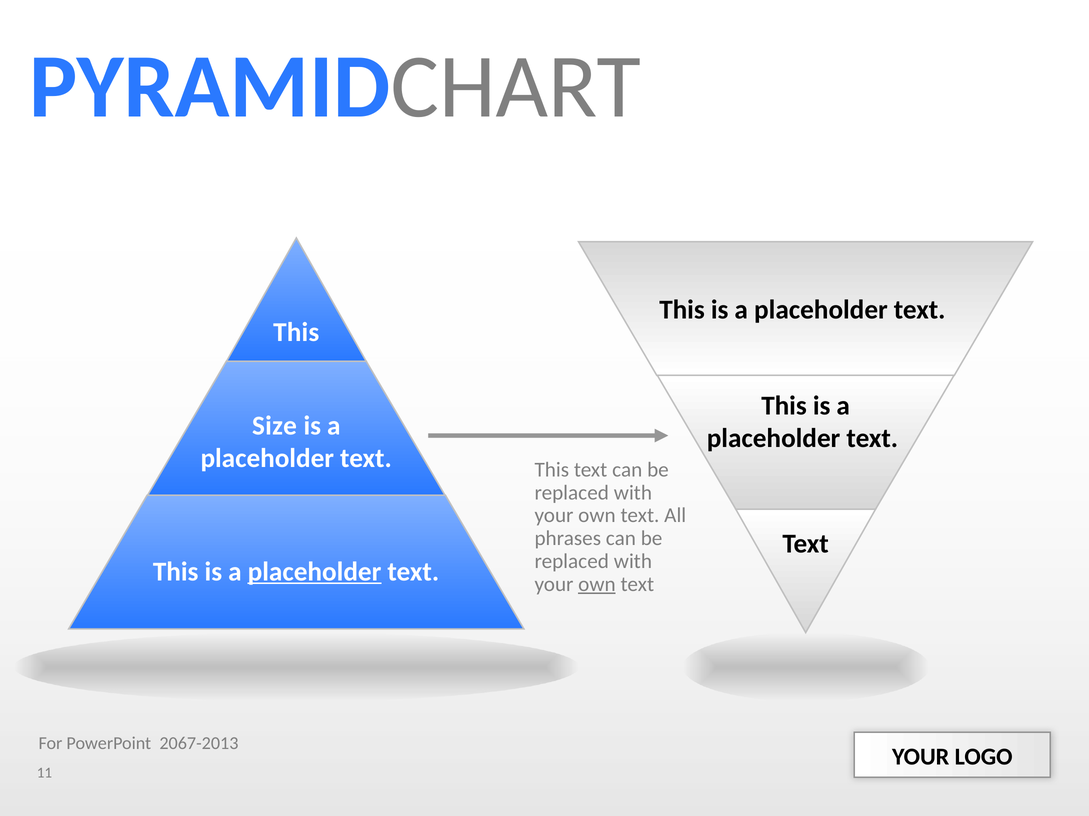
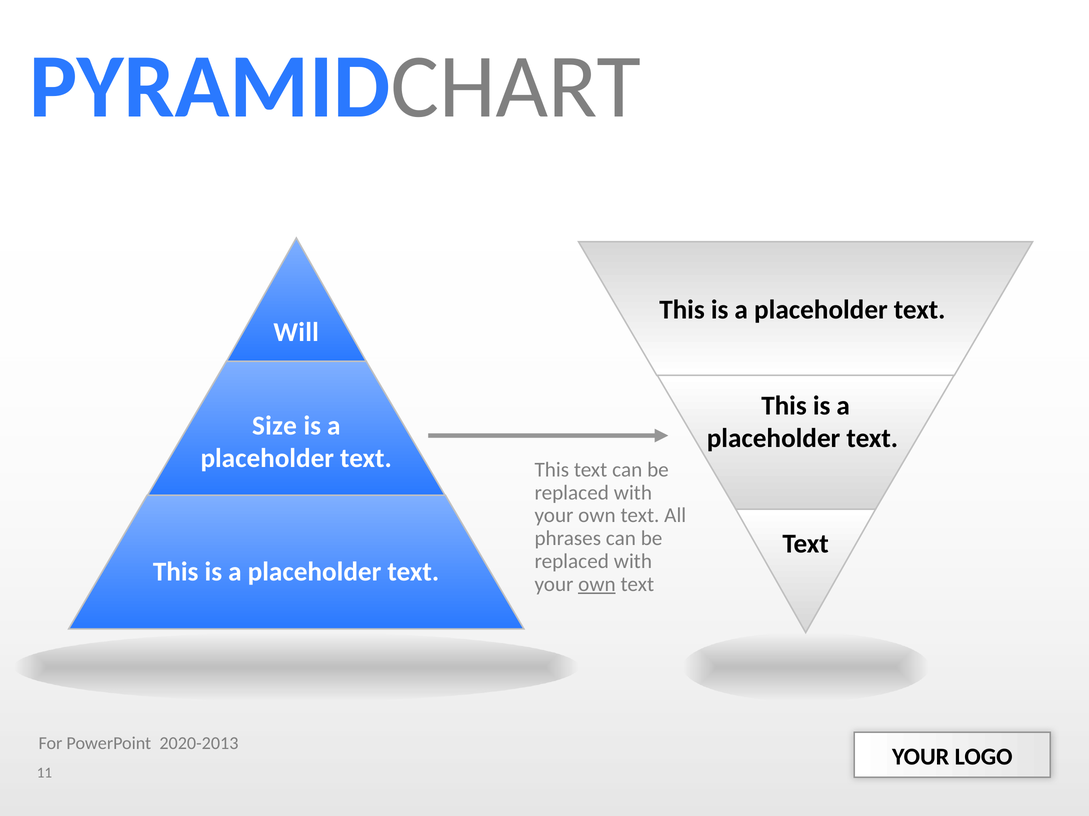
This: This -> Will (296, 333)
placeholder underline: present -> none (315, 572)
2067-2013: 2067-2013 -> 2020-2013 (199, 744)
